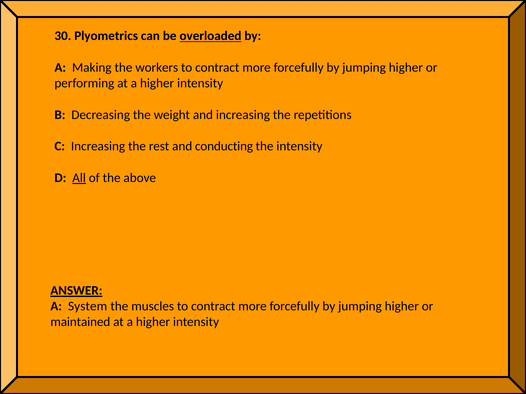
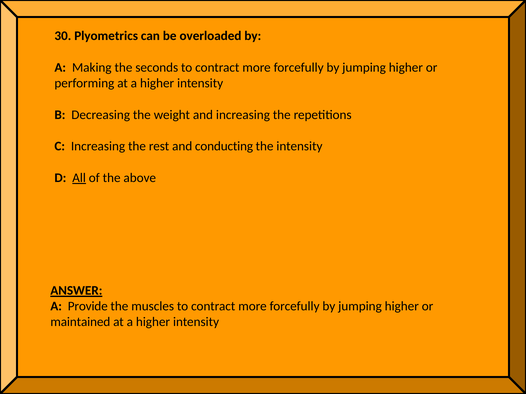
overloaded underline: present -> none (210, 36)
workers: workers -> seconds (157, 68)
System: System -> Provide (88, 307)
